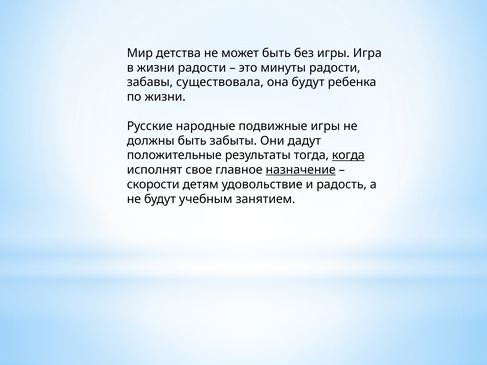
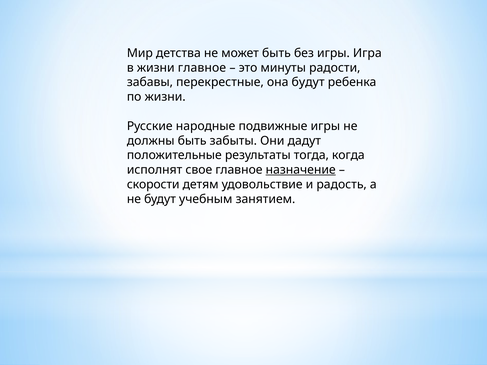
жизни радости: радости -> главное (202, 68)
существовала: существовала -> перекрестные (220, 82)
когда underline: present -> none (348, 155)
